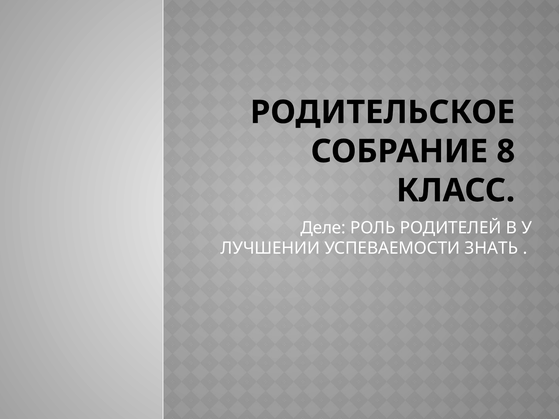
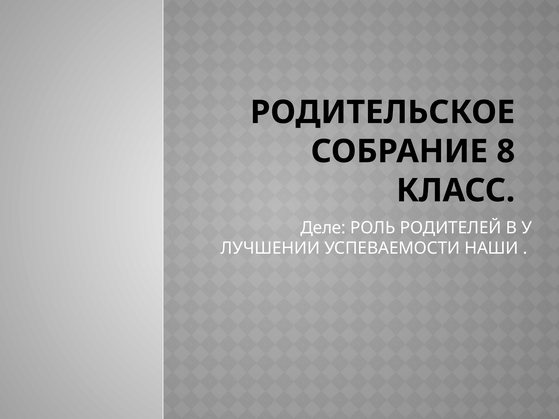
ЗНАТЬ: ЗНАТЬ -> НАШИ (492, 248)
